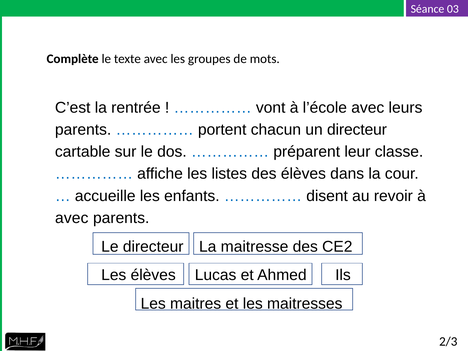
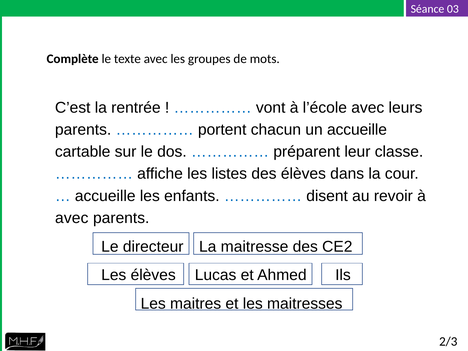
un directeur: directeur -> accueille (357, 130)
